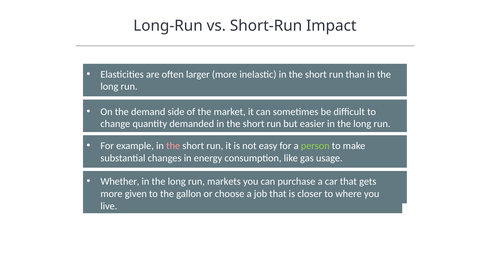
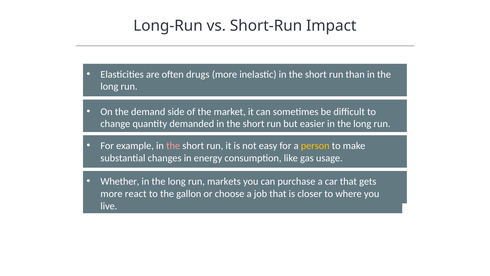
larger: larger -> drugs (198, 74)
person colour: light green -> yellow (315, 146)
given: given -> react (136, 193)
